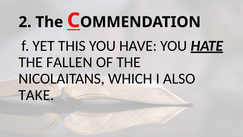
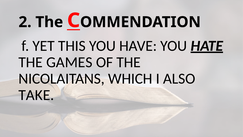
FALLEN: FALLEN -> GAMES (69, 62)
